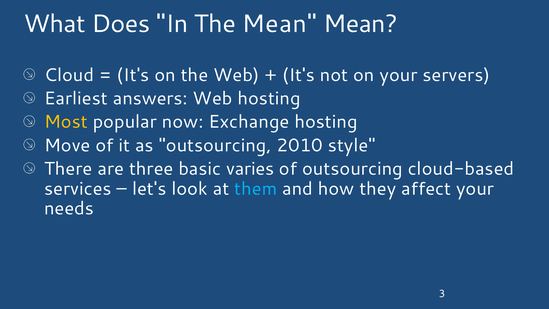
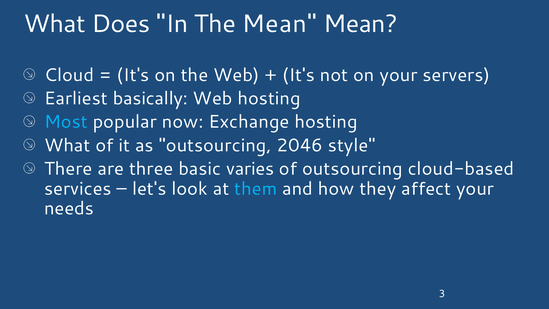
answers: answers -> basically (150, 98)
Most colour: yellow -> light blue (66, 122)
Move: Move -> What (67, 145)
2010: 2010 -> 2046 (300, 145)
